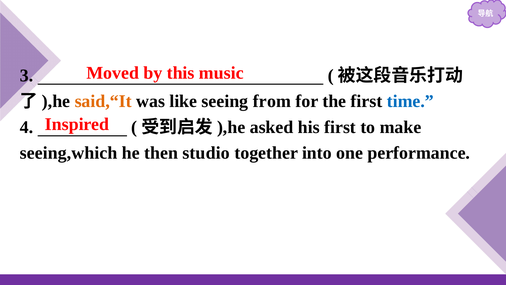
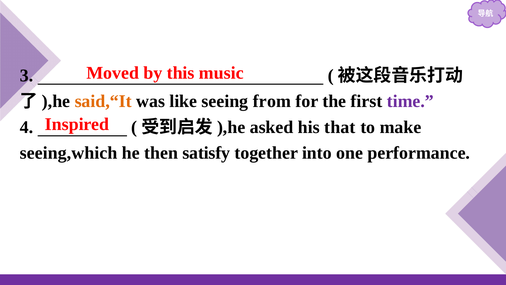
time colour: blue -> purple (410, 101)
his first: first -> that (340, 127)
studio: studio -> satisfy (206, 153)
